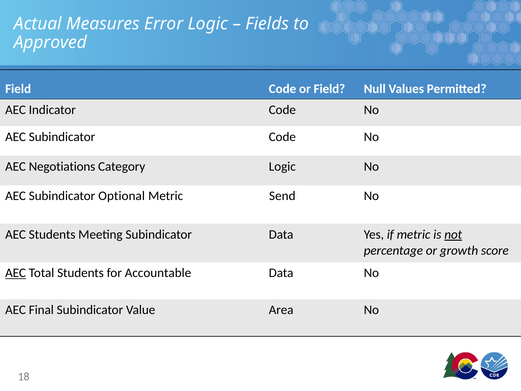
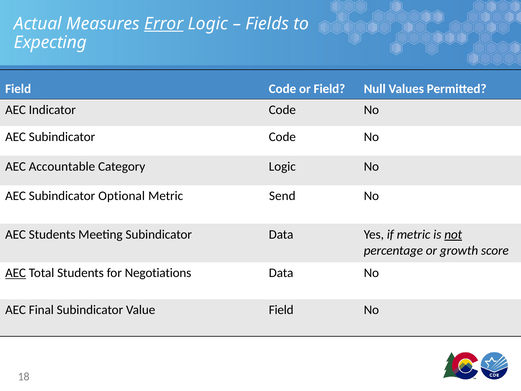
Error underline: none -> present (164, 24)
Approved: Approved -> Expecting (50, 43)
Negotiations: Negotiations -> Accountable (62, 166)
Accountable: Accountable -> Negotiations (158, 273)
Value Area: Area -> Field (281, 310)
